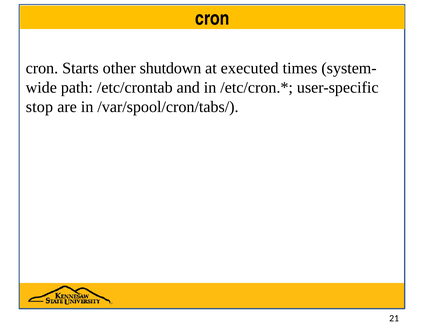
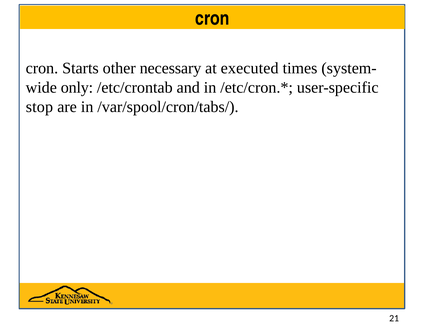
shutdown: shutdown -> necessary (170, 68)
path: path -> only (77, 88)
